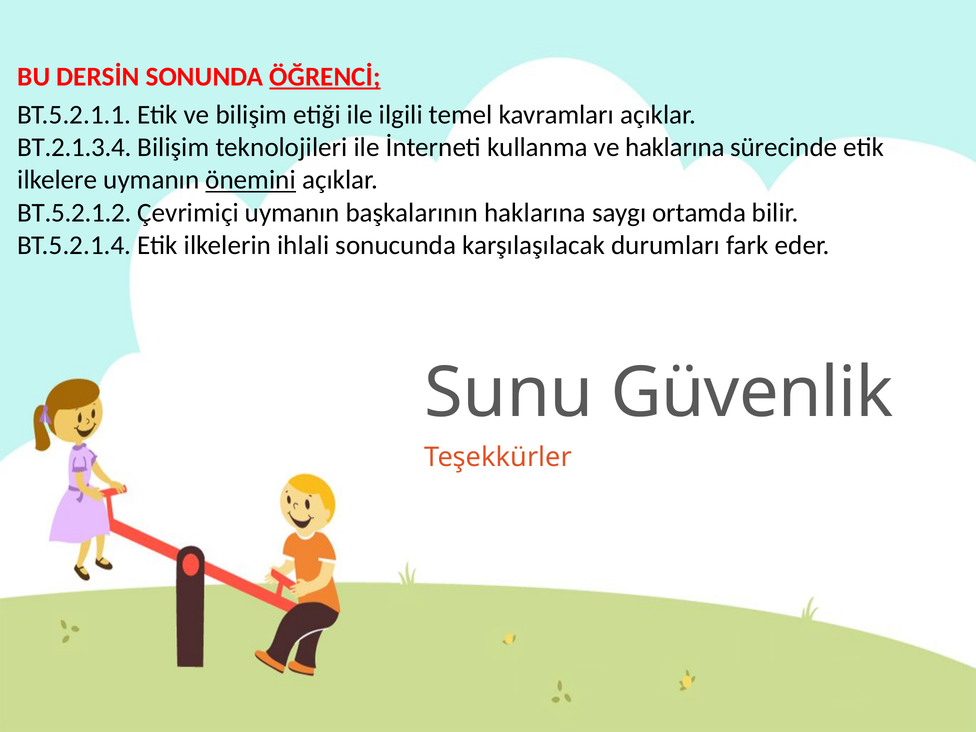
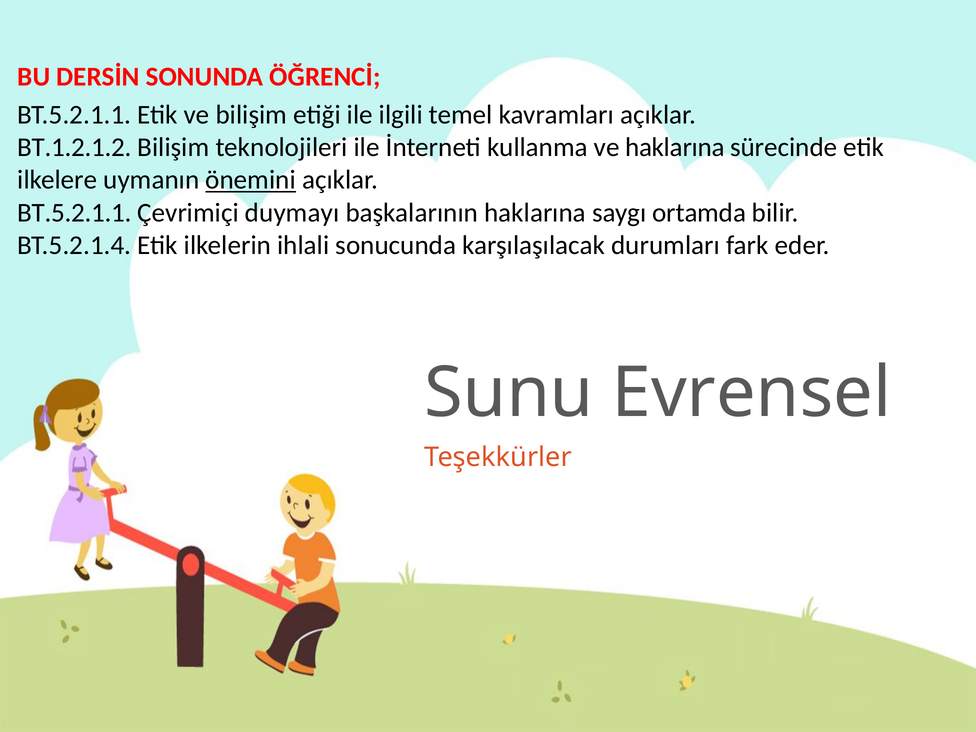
ÖĞRENCİ underline: present -> none (325, 77)
BT.2.1.3.4: BT.2.1.3.4 -> BT.1.2.1.2 (74, 147)
BT.5.2.1.2: BT.5.2.1.2 -> BT.5.2.1.1 (74, 213)
Çevrimiçi uymanın: uymanın -> duymayı (292, 213)
Güvenlik: Güvenlik -> Evrensel (752, 393)
